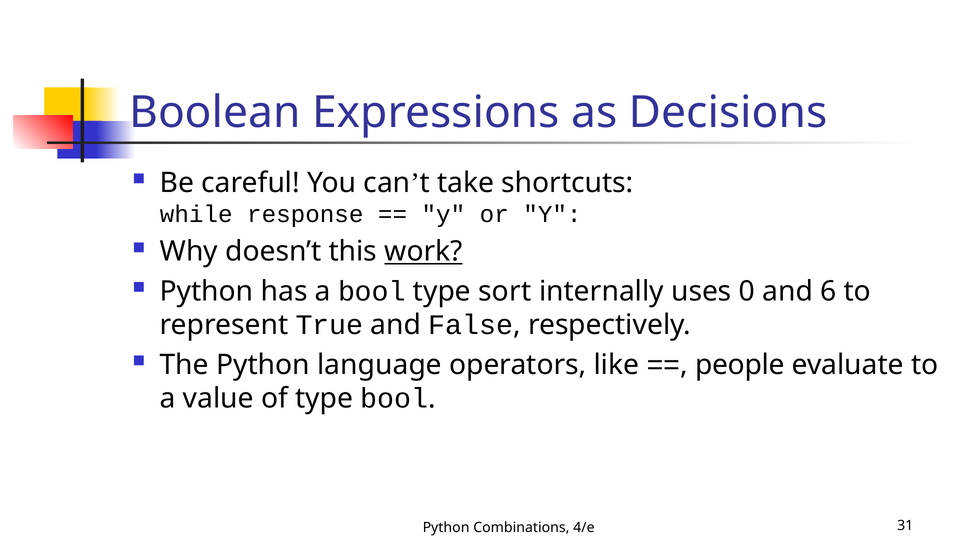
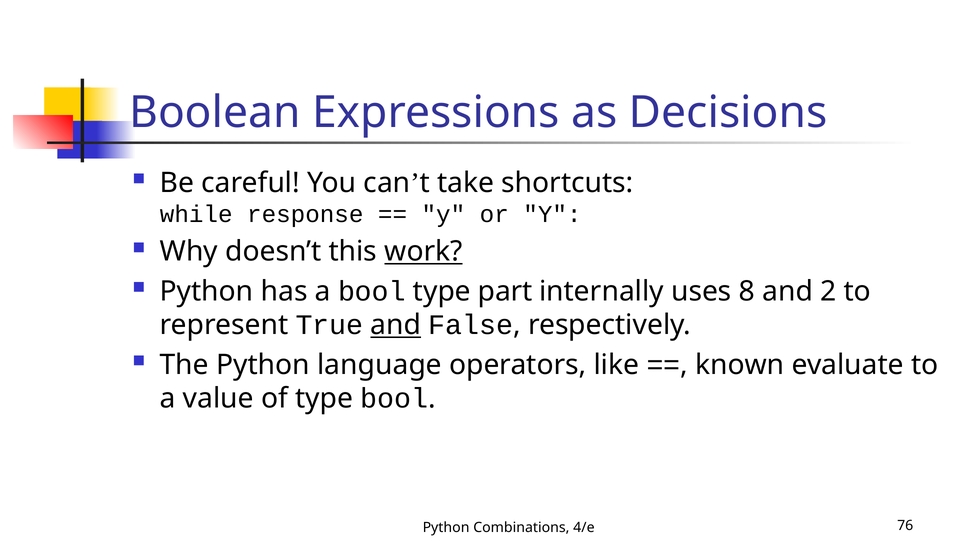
sort: sort -> part (505, 291)
0: 0 -> 8 (747, 291)
6: 6 -> 2 (828, 291)
and underline: none -> present (396, 325)
people: people -> known (740, 365)
31: 31 -> 76 (905, 526)
